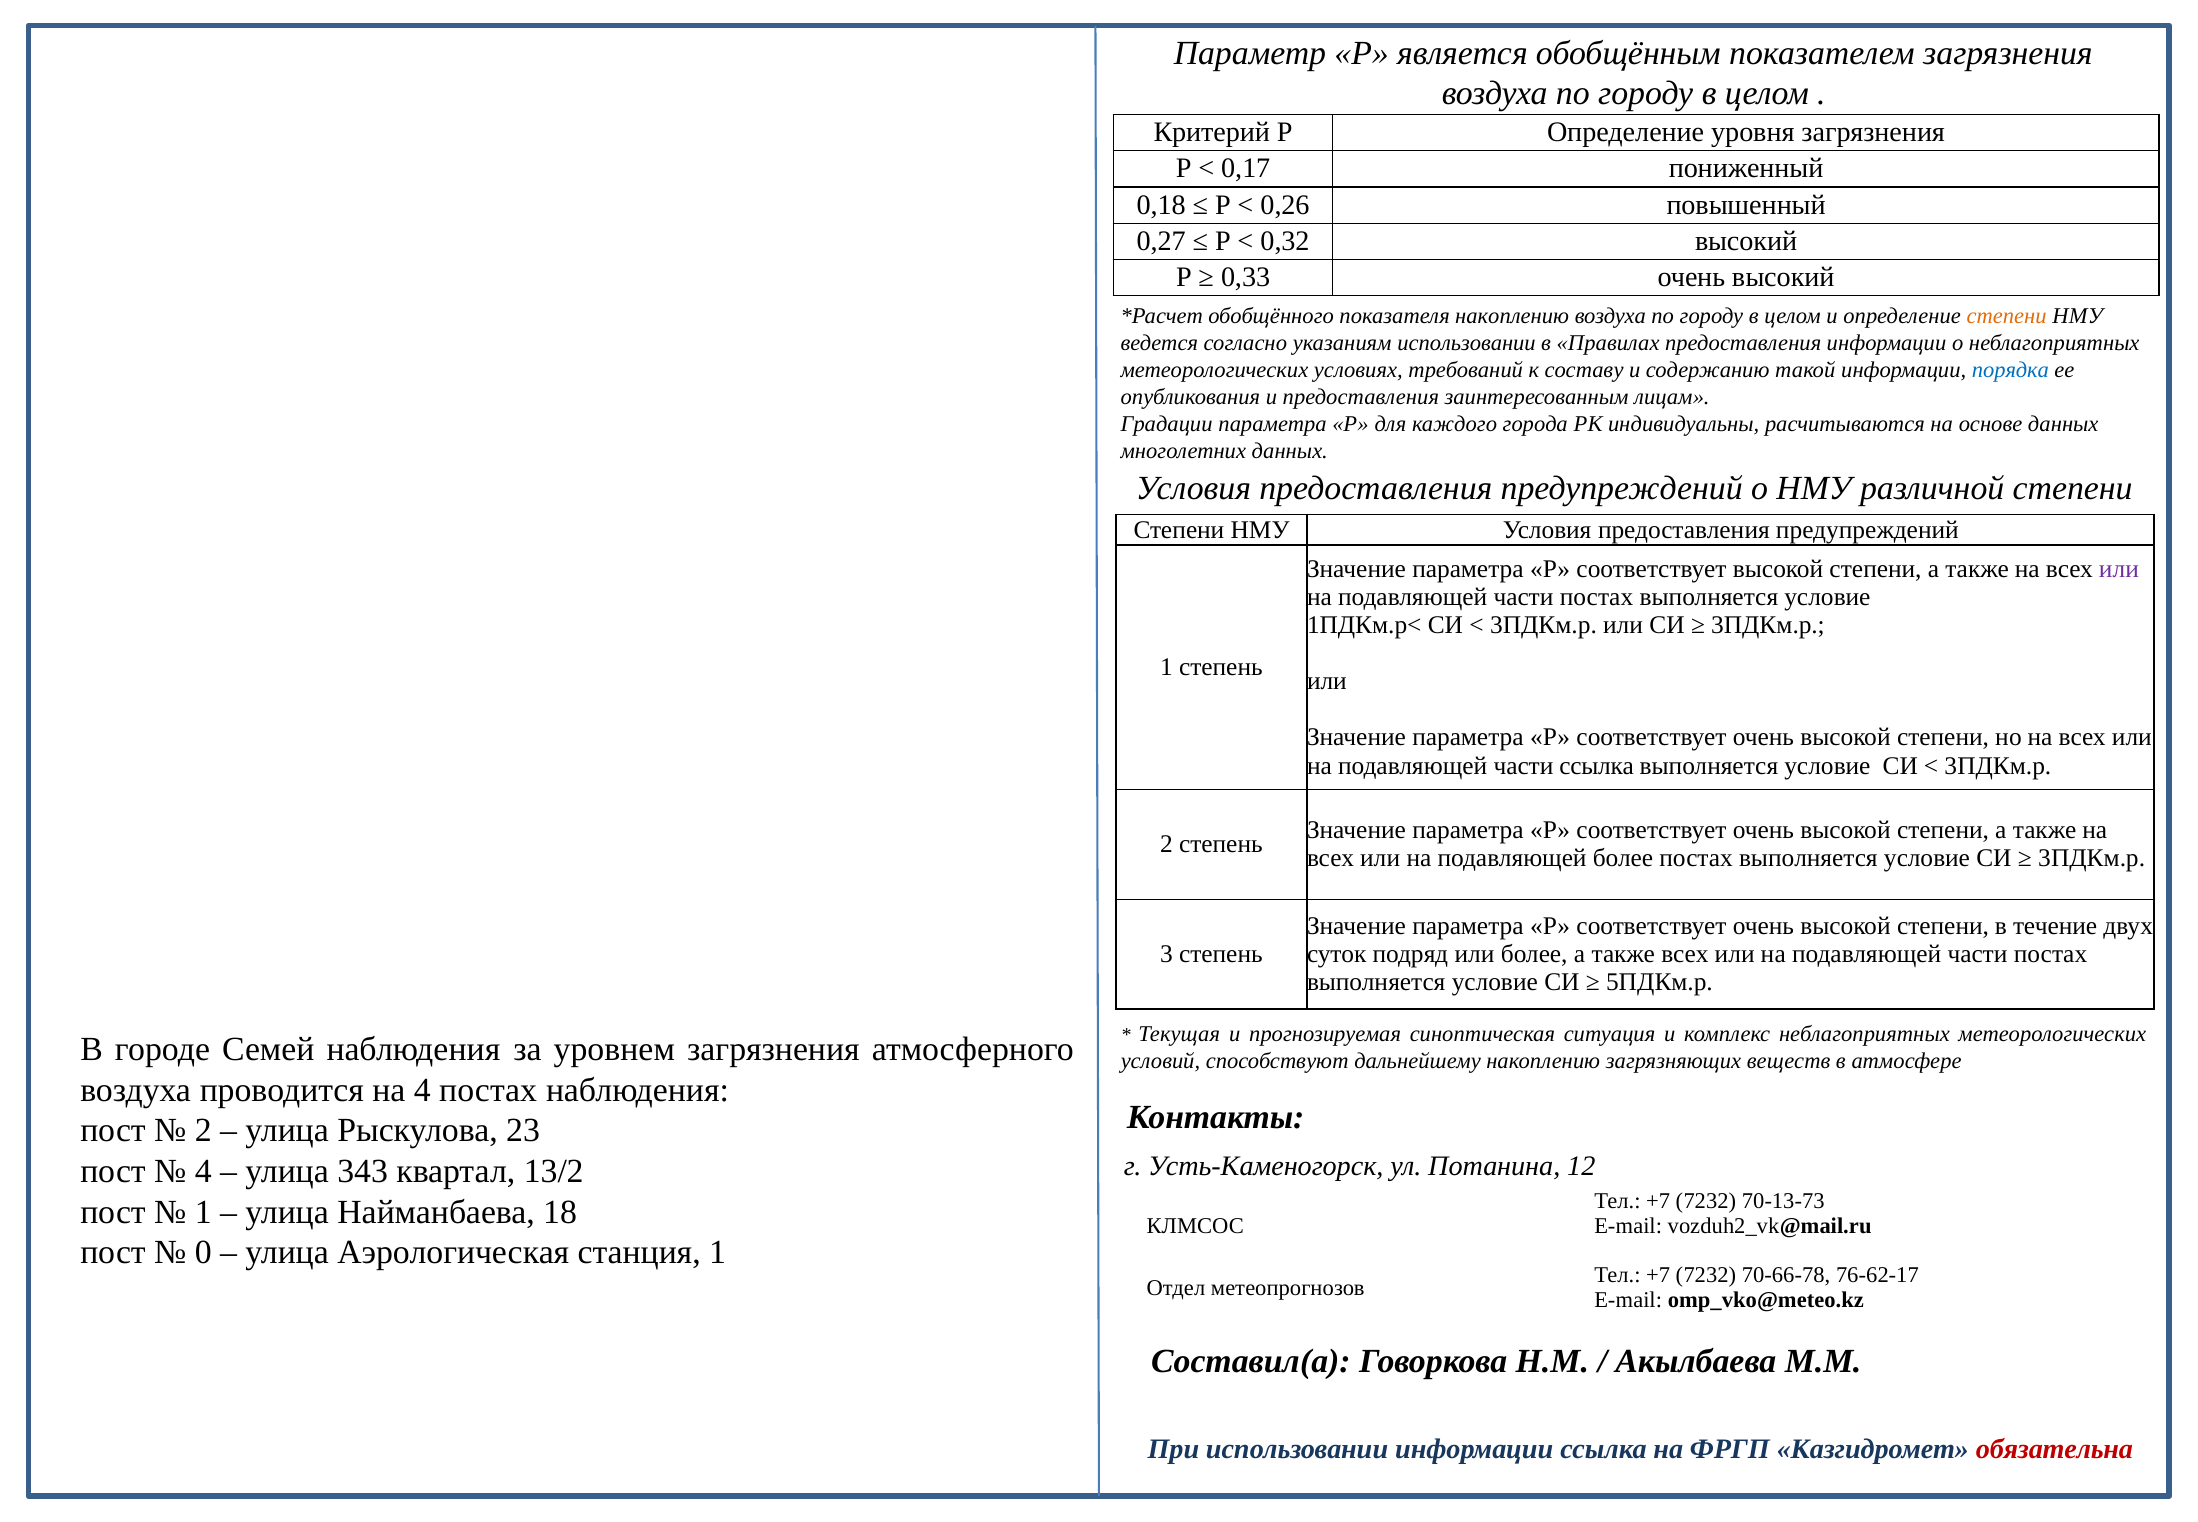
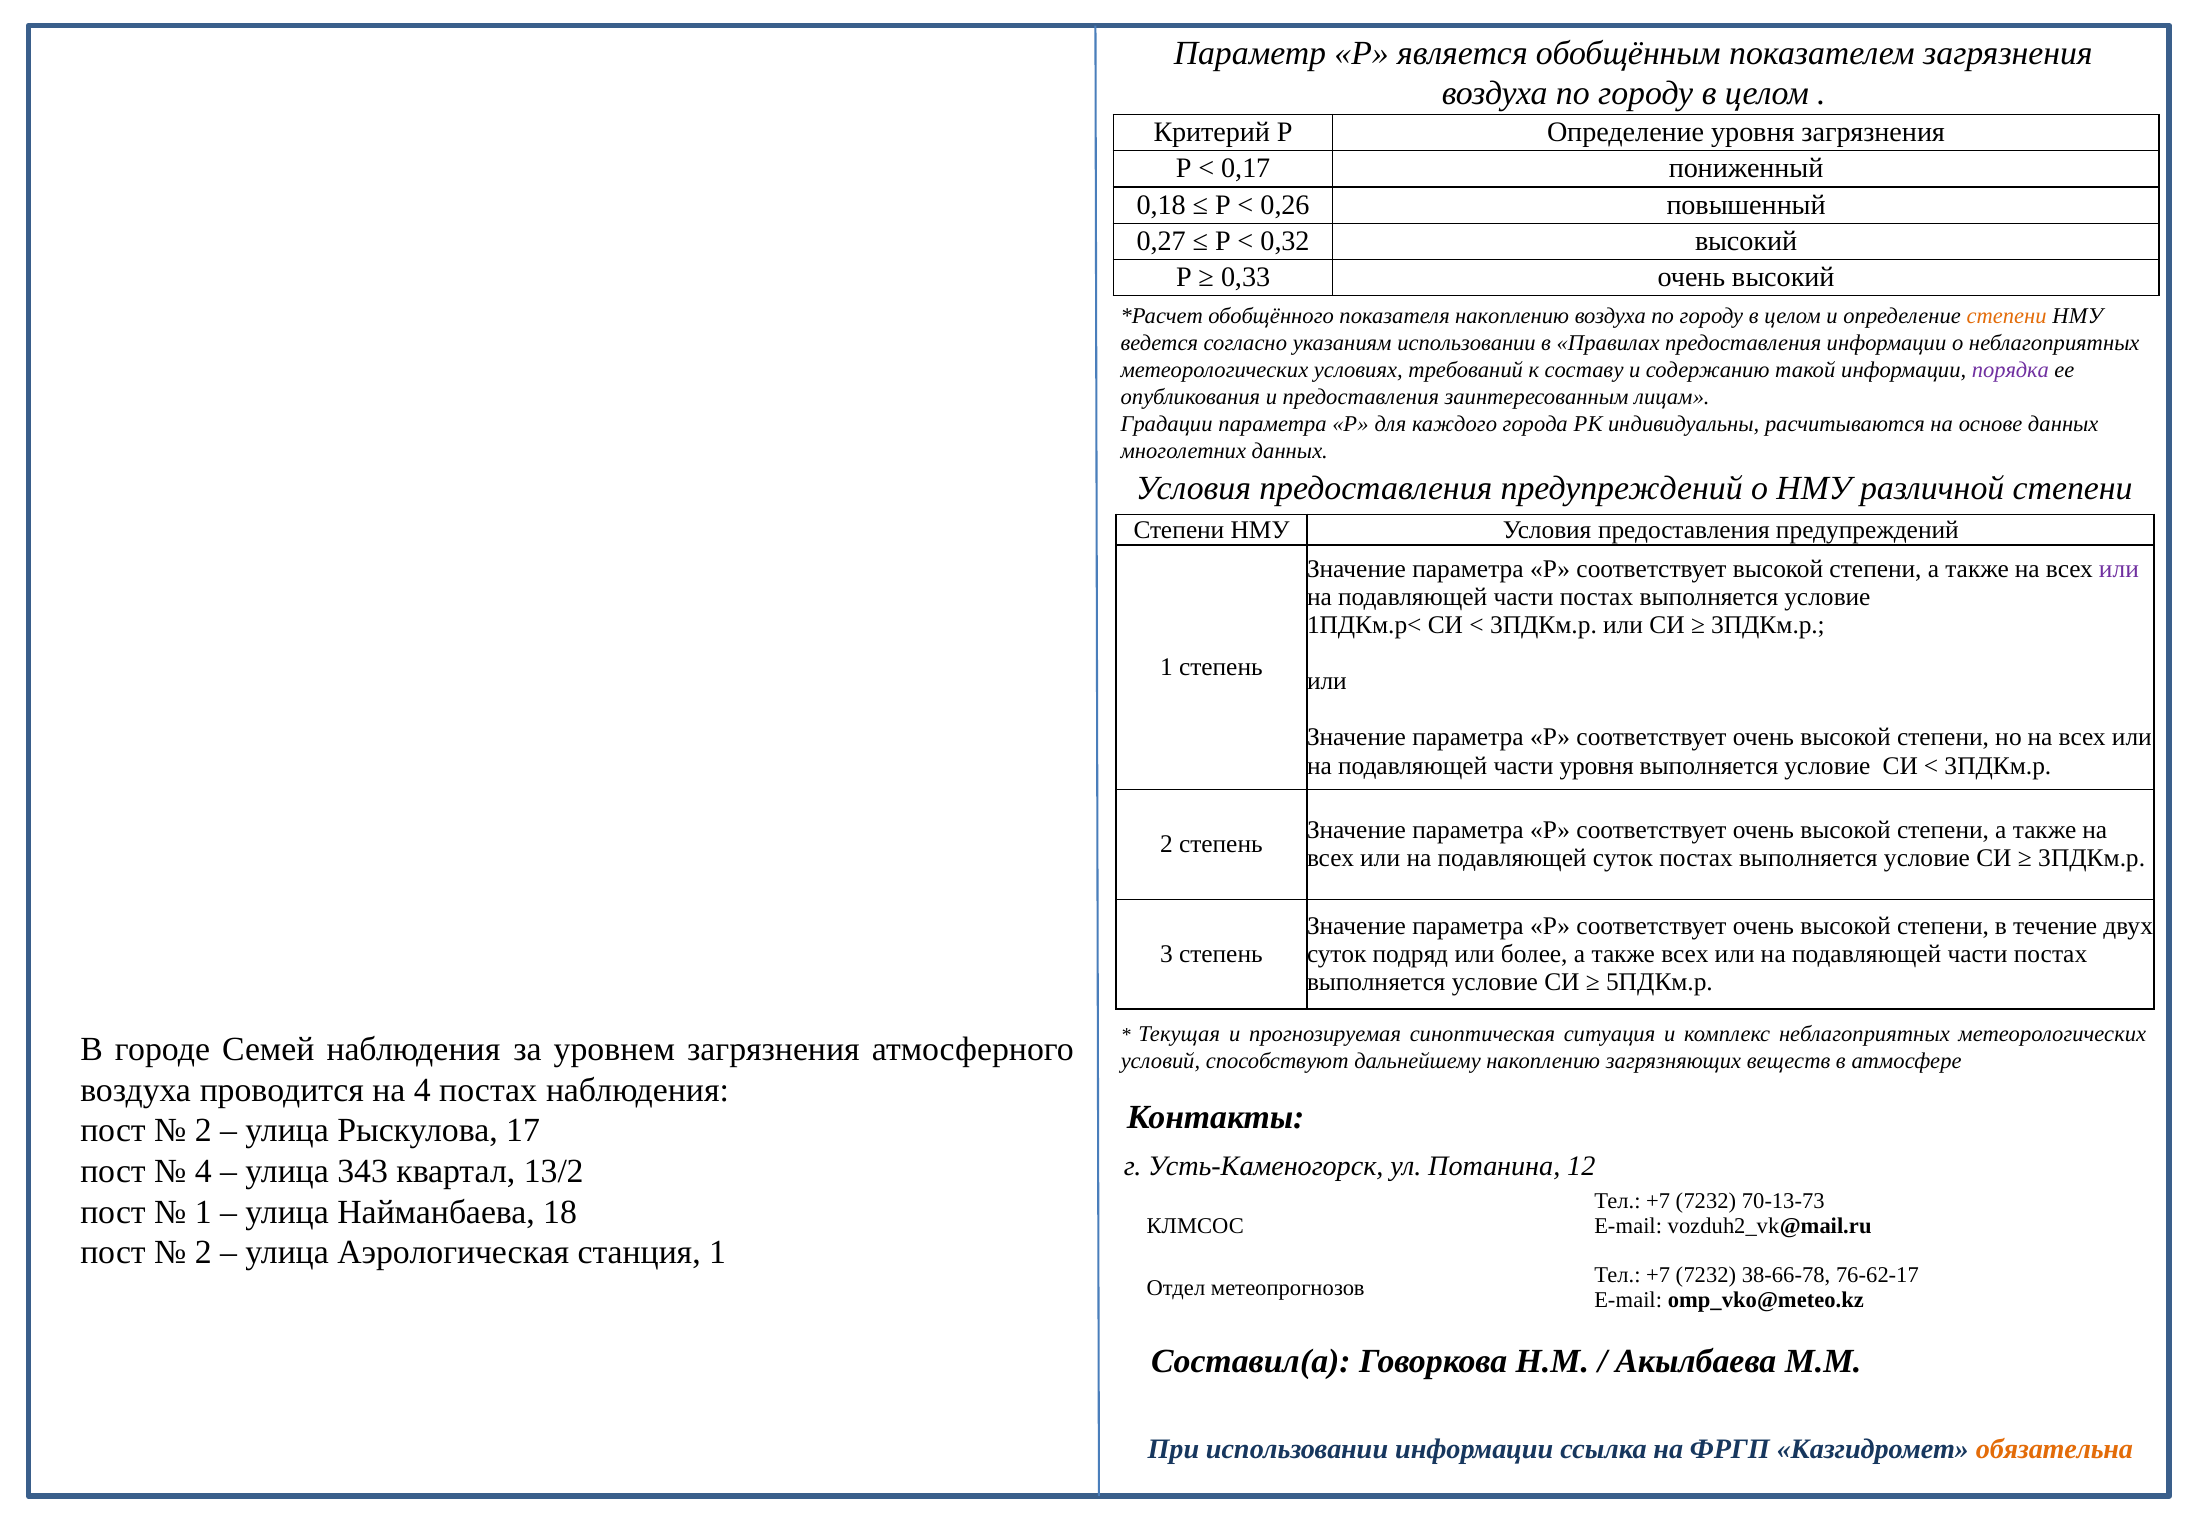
порядка colour: blue -> purple (2010, 370)
части ссылка: ссылка -> уровня (1597, 766)
подавляющей более: более -> суток (1623, 858)
23: 23 -> 17 (523, 1131)
0: 0 -> 2 (203, 1252)
70-66-78: 70-66-78 -> 38-66-78 (1786, 1275)
обязательна colour: red -> orange (2054, 1449)
